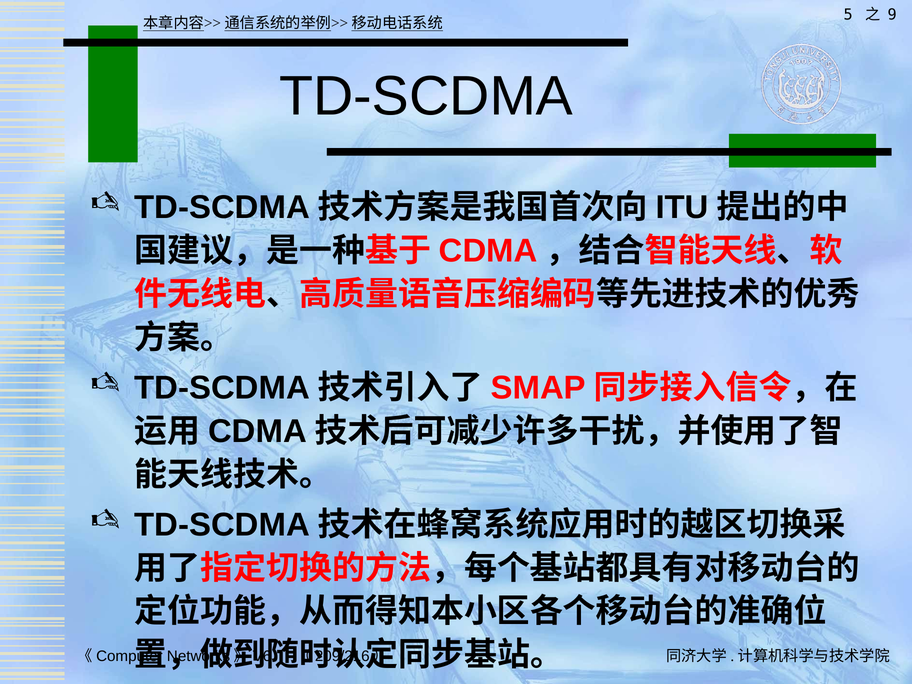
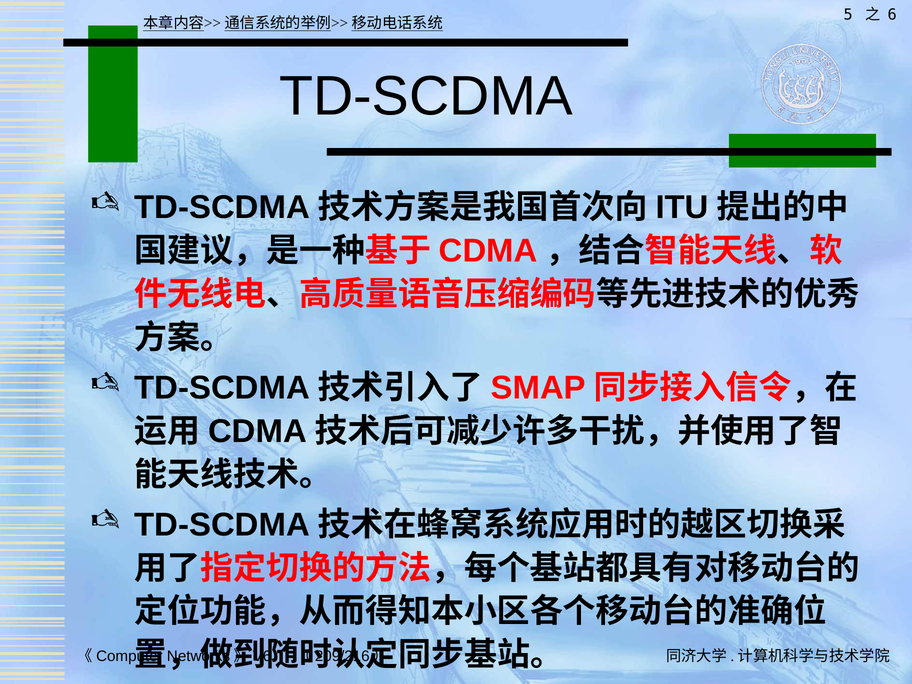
9: 9 -> 6 (892, 15)
